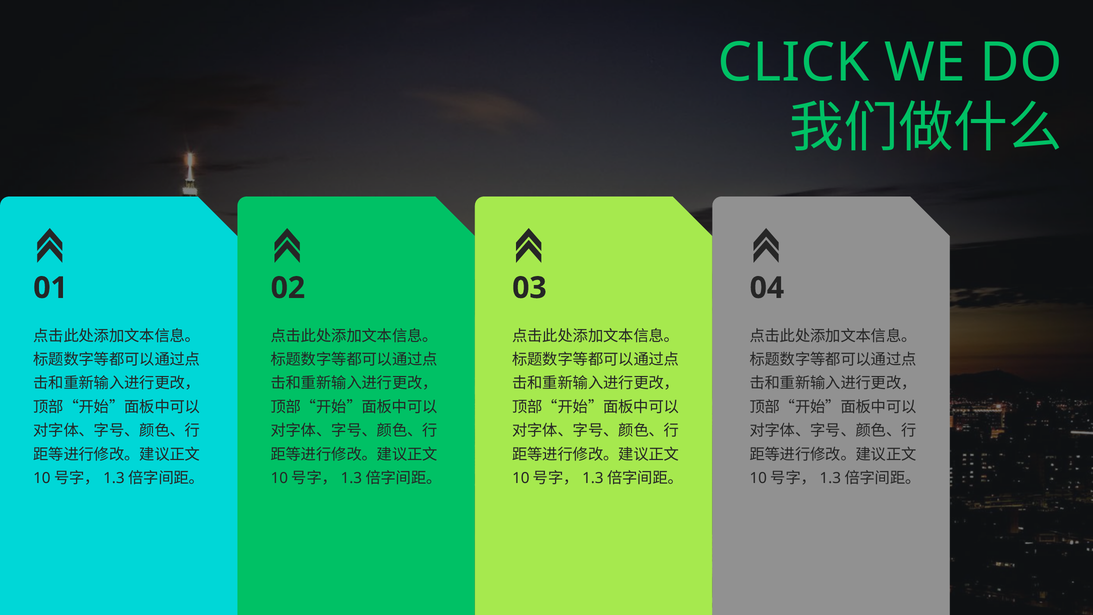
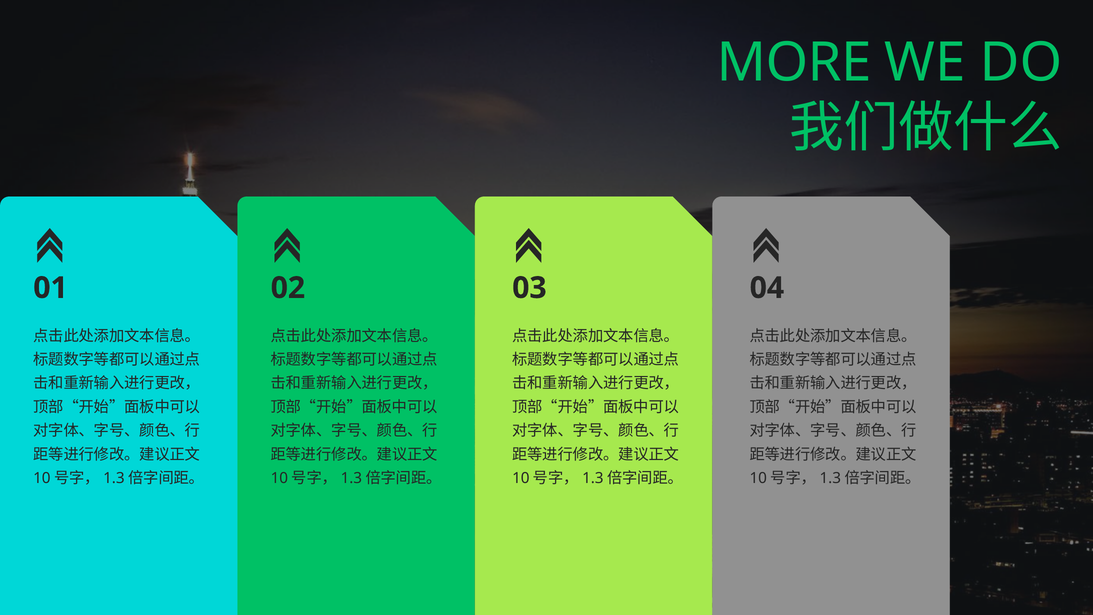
CLICK: CLICK -> MORE (794, 62)
